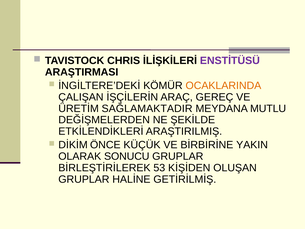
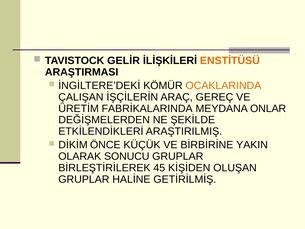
CHRIS: CHRIS -> GELİR (124, 61)
ENSTİTÜSÜ colour: purple -> orange (230, 61)
SAĞLAMAKTADIR: SAĞLAMAKTADIR -> FABRİKALARINDA (147, 108)
MUTLU: MUTLU -> ONLAR (268, 108)
53: 53 -> 45 (159, 168)
